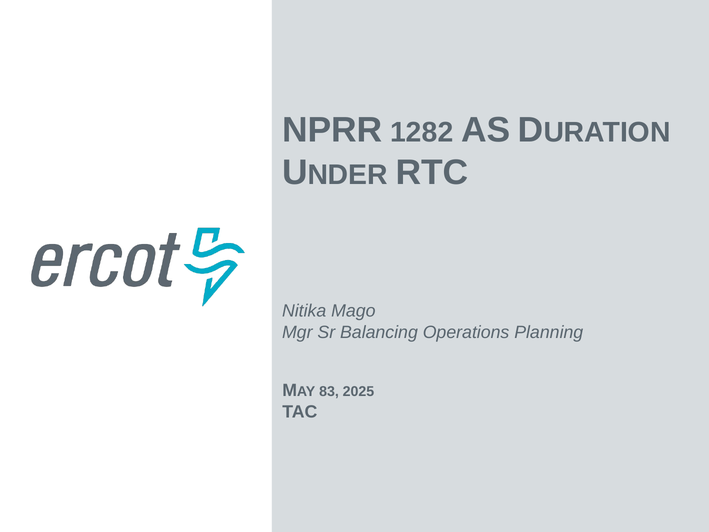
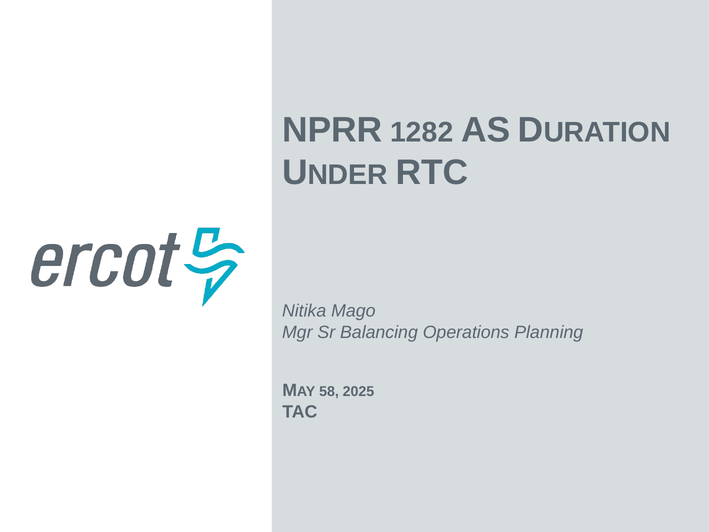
83: 83 -> 58 (329, 392)
